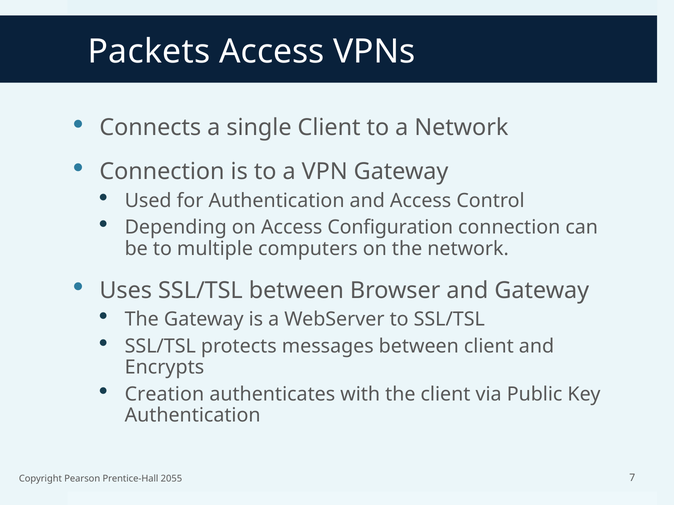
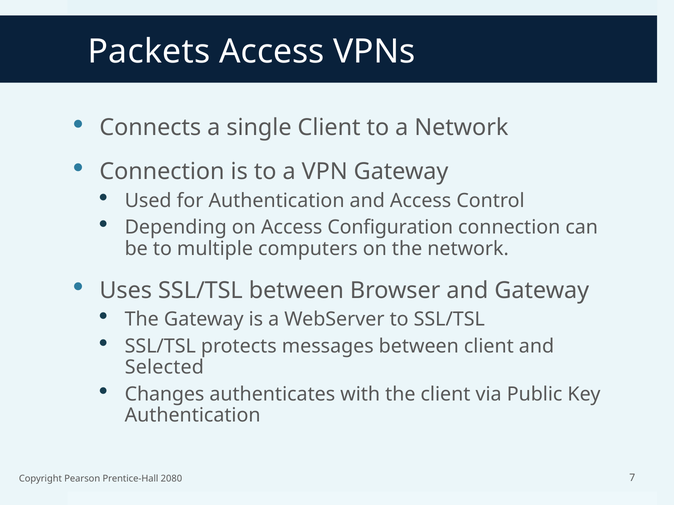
Encrypts: Encrypts -> Selected (164, 368)
Creation: Creation -> Changes (165, 395)
2055: 2055 -> 2080 (171, 479)
